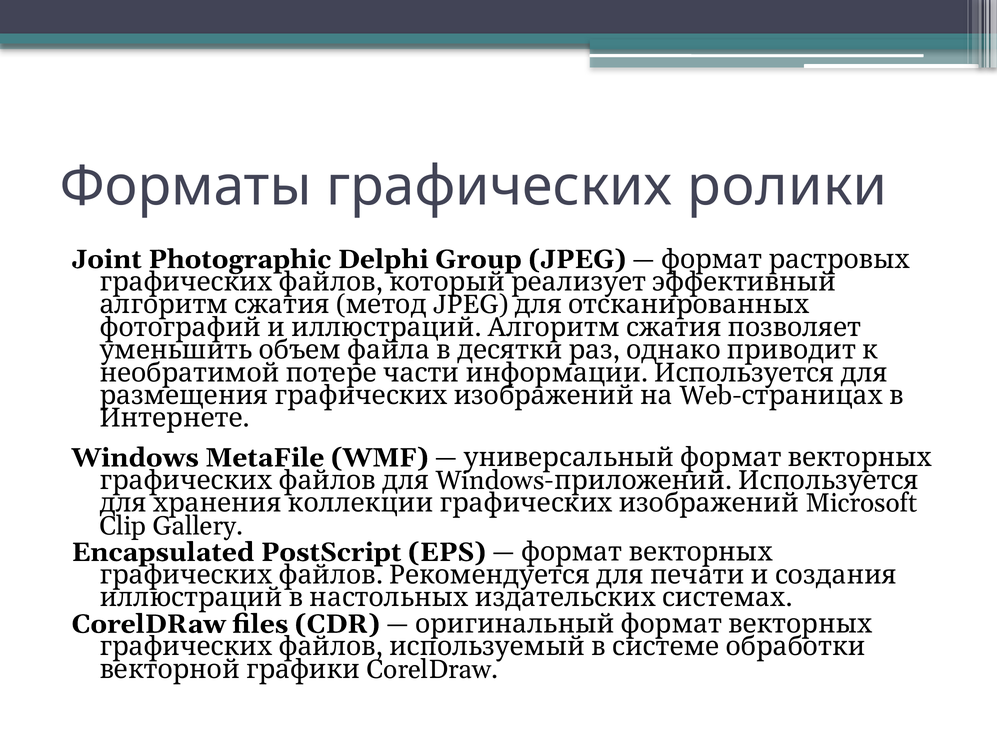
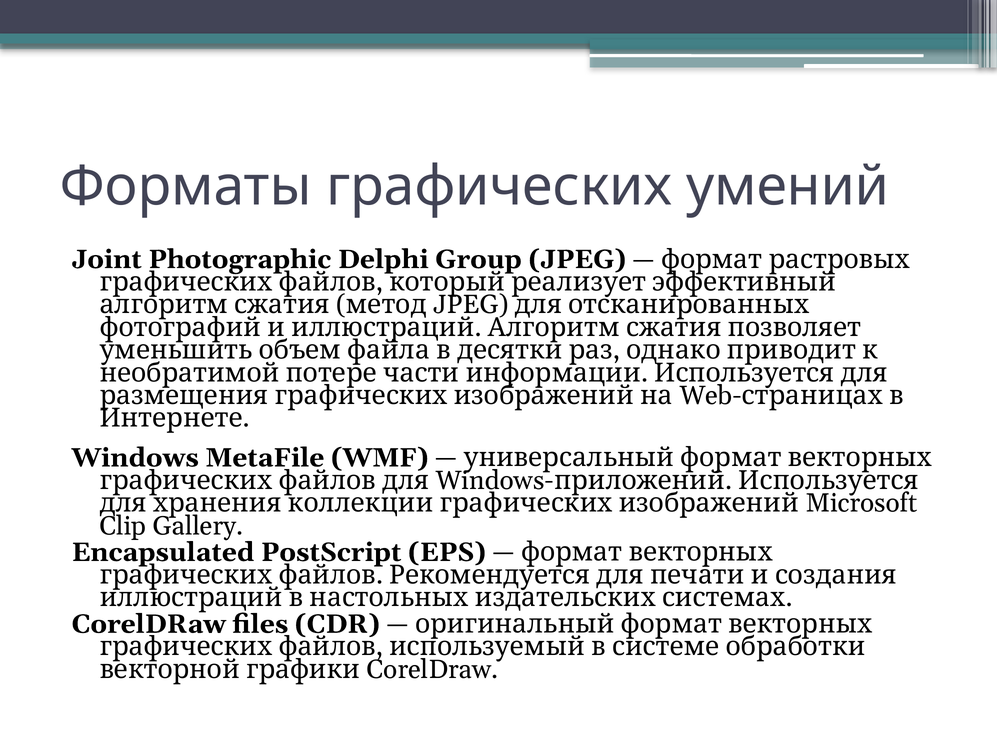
ролики: ролики -> умений (788, 187)
